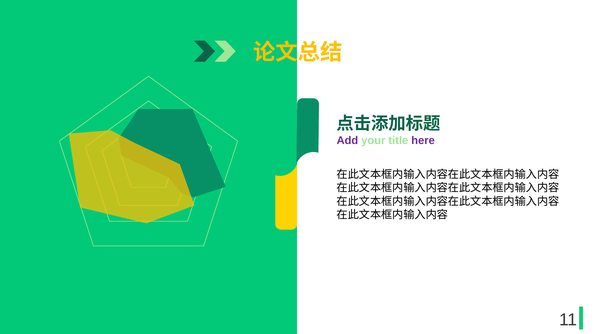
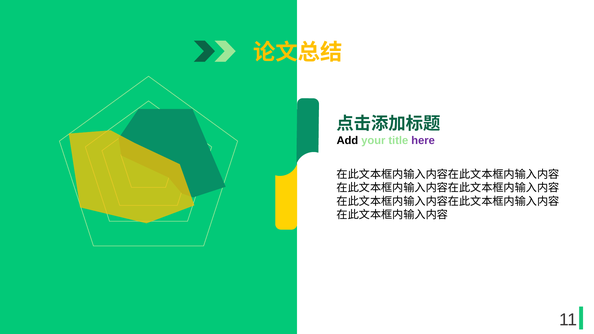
Add colour: purple -> black (347, 141)
